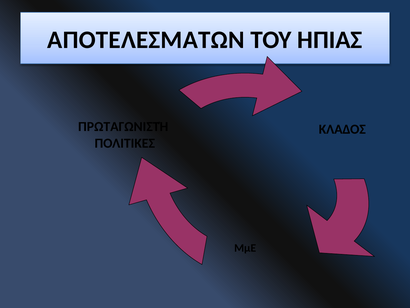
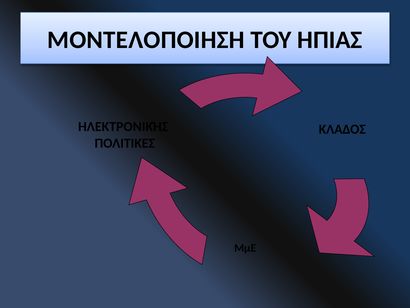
ΑΠΟΤΕΛΕΣΜΑΤΩΝ: ΑΠΟΤΕΛΕΣΜΑΤΩΝ -> ΜΟΝΤΕΛΟΠΟΙΗΣΗ (146, 40)
ΠΡΩΤΑΓΩΝΙΣΤΉ: ΠΡΩΤΑΓΩΝΙΣΤΉ -> ΗΛΕΚΤΡΟΝΙΚΉΣ (123, 127)
